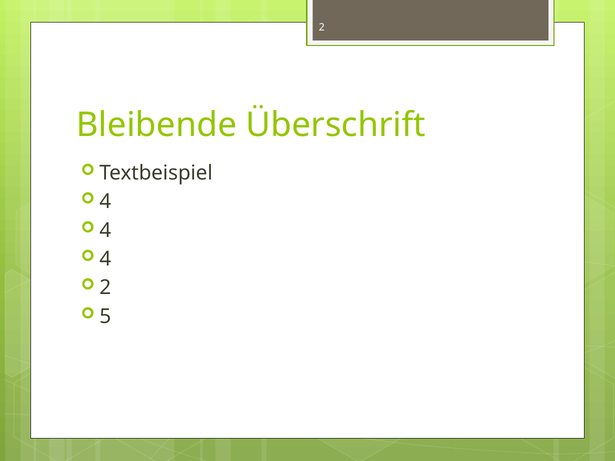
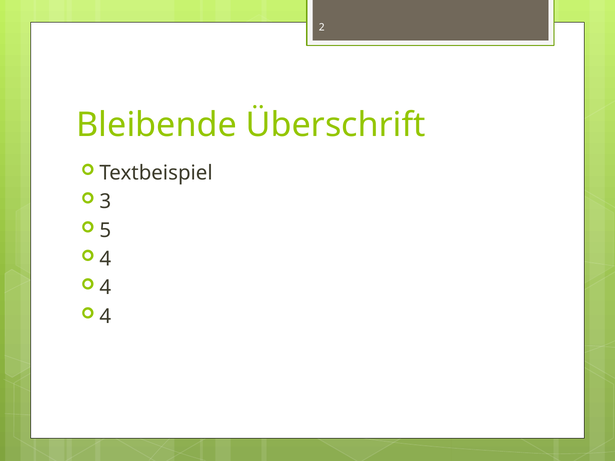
4: 4 -> 3 (105, 202)
4: 4 -> 5 (105, 230)
2: 2 -> 4 (105, 288)
5: 5 -> 4 (105, 317)
